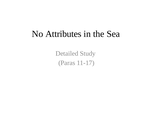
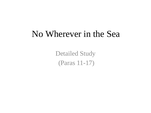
Attributes: Attributes -> Wherever (63, 34)
